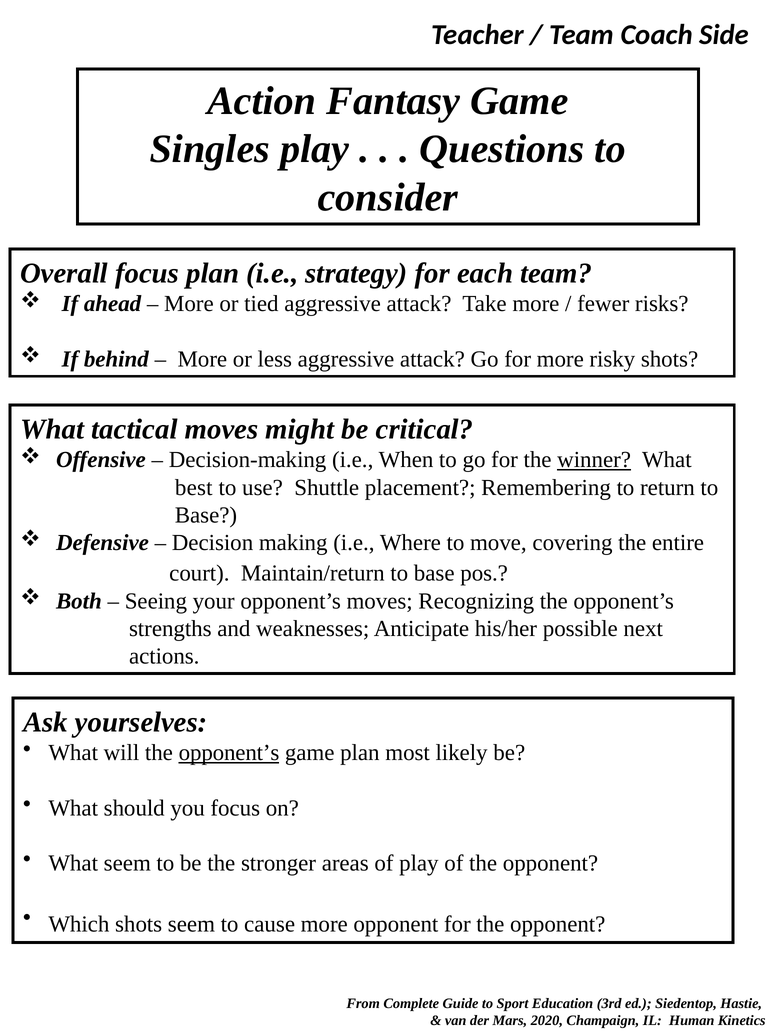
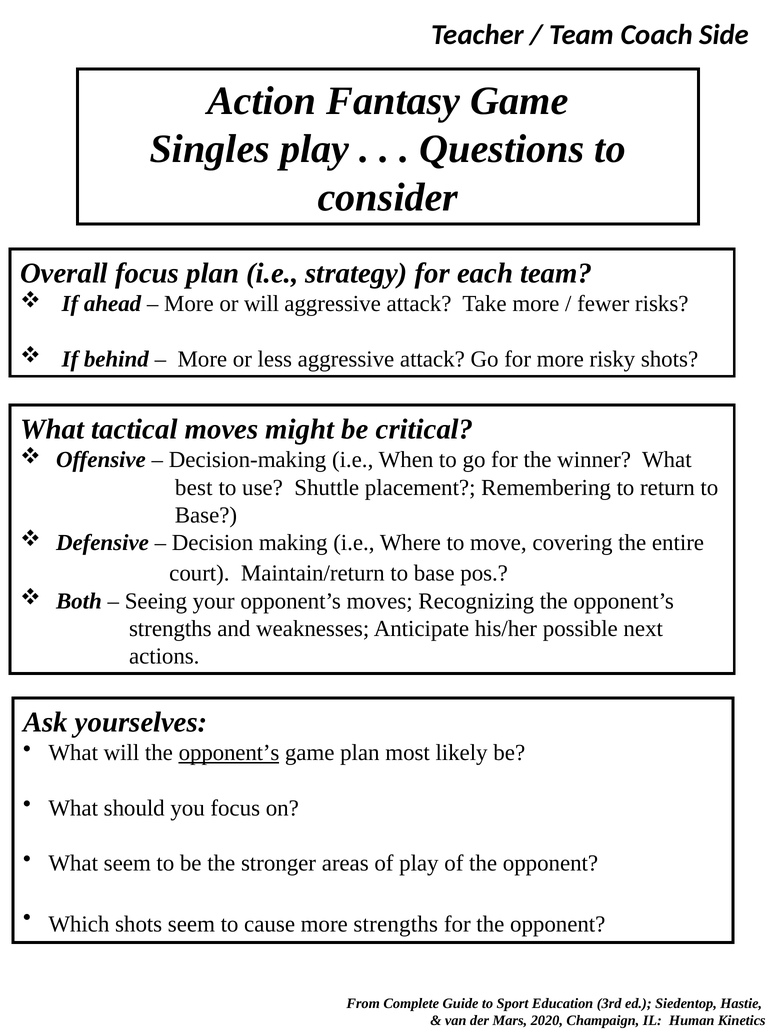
or tied: tied -> will (262, 304)
winner underline: present -> none (594, 460)
more opponent: opponent -> strengths (396, 925)
